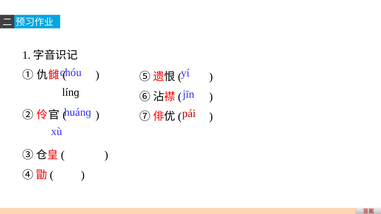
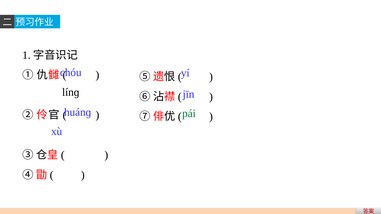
pái colour: red -> green (189, 114)
